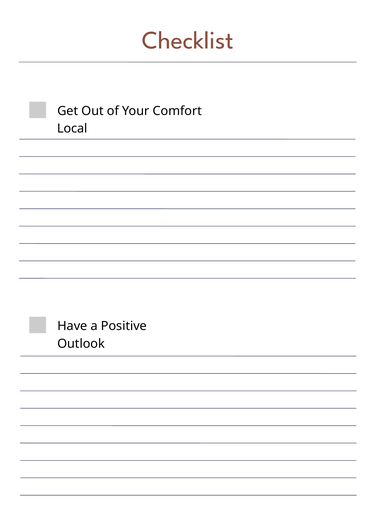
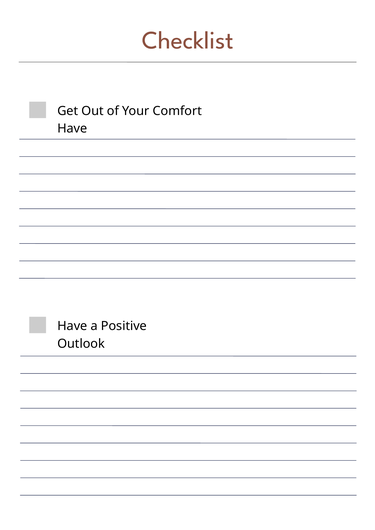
Local: Local -> Have (72, 129)
